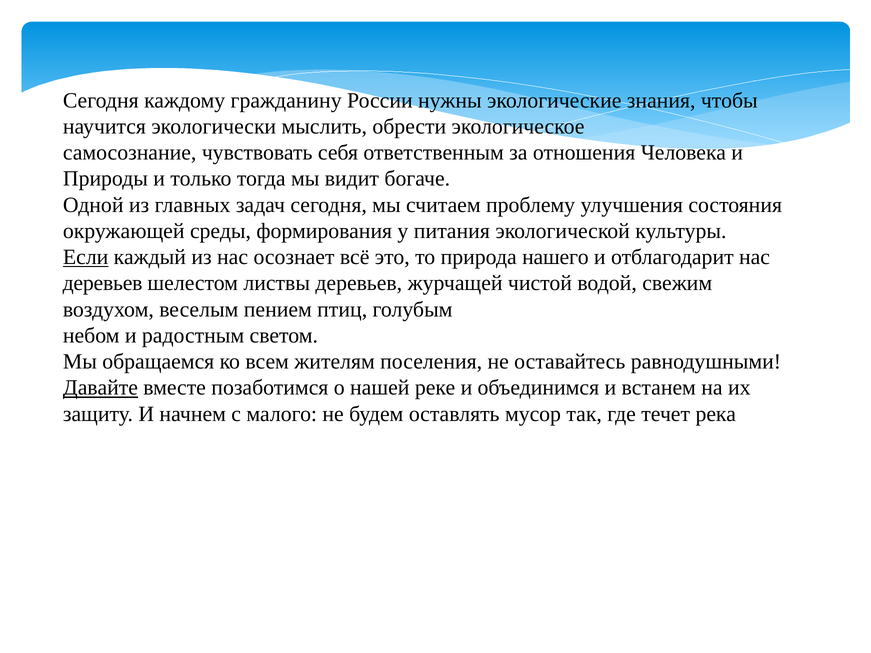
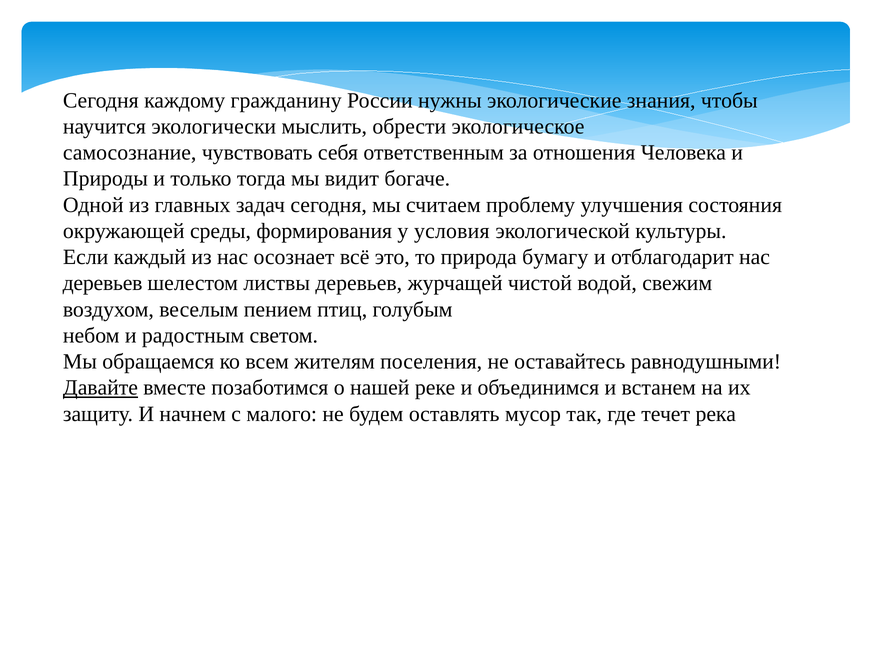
питания: питания -> условия (452, 231)
Если underline: present -> none (86, 257)
нашего: нашего -> бумагу (555, 257)
